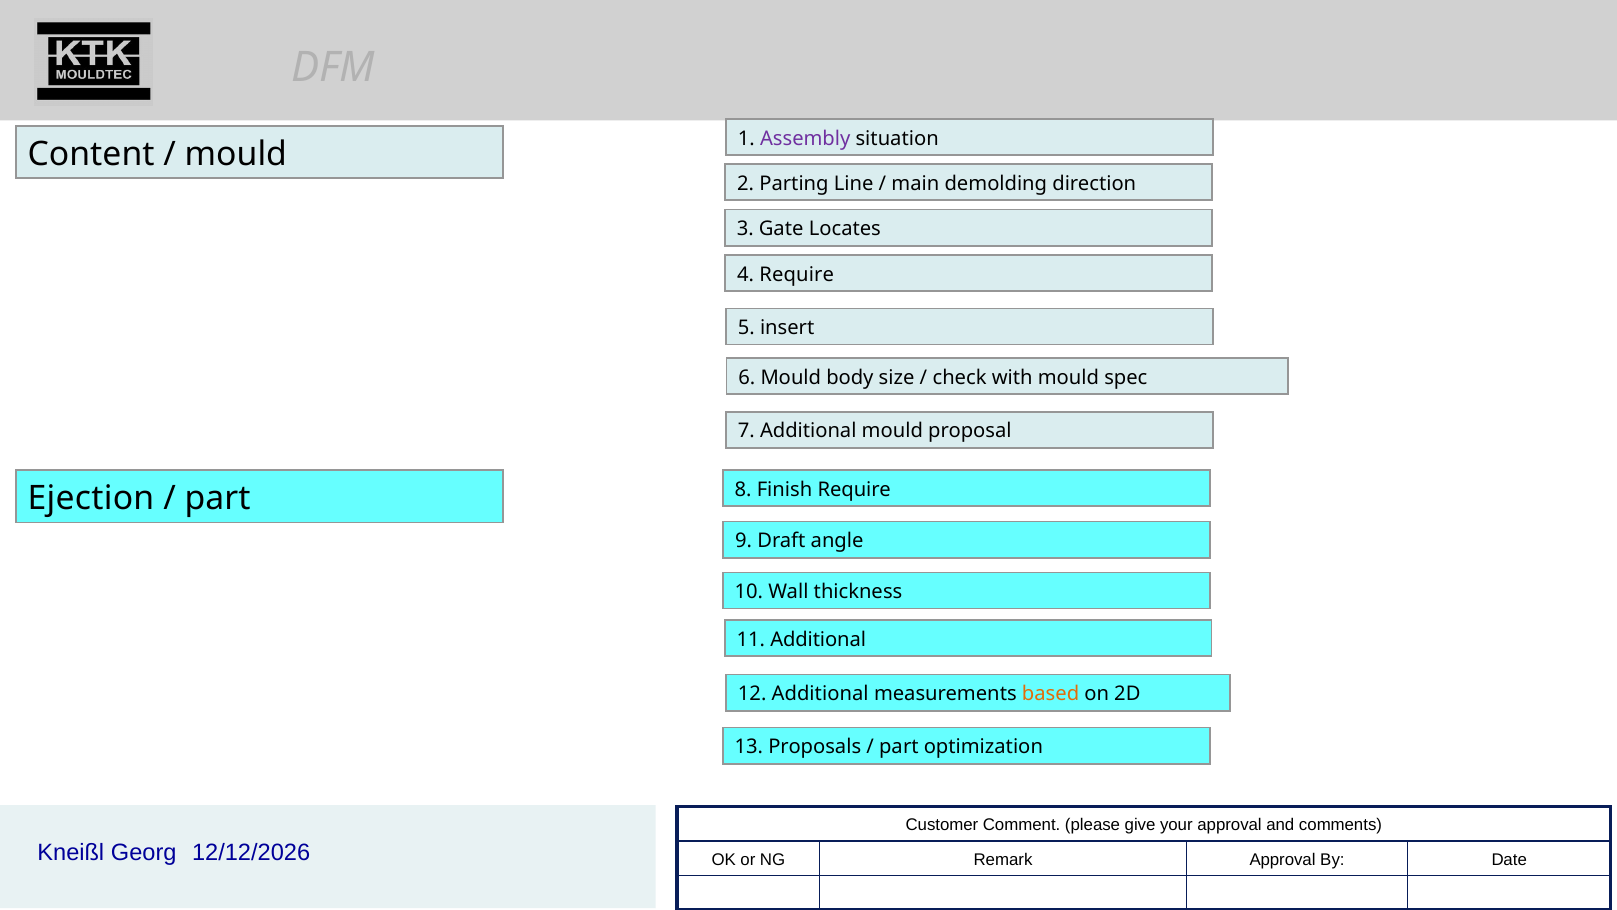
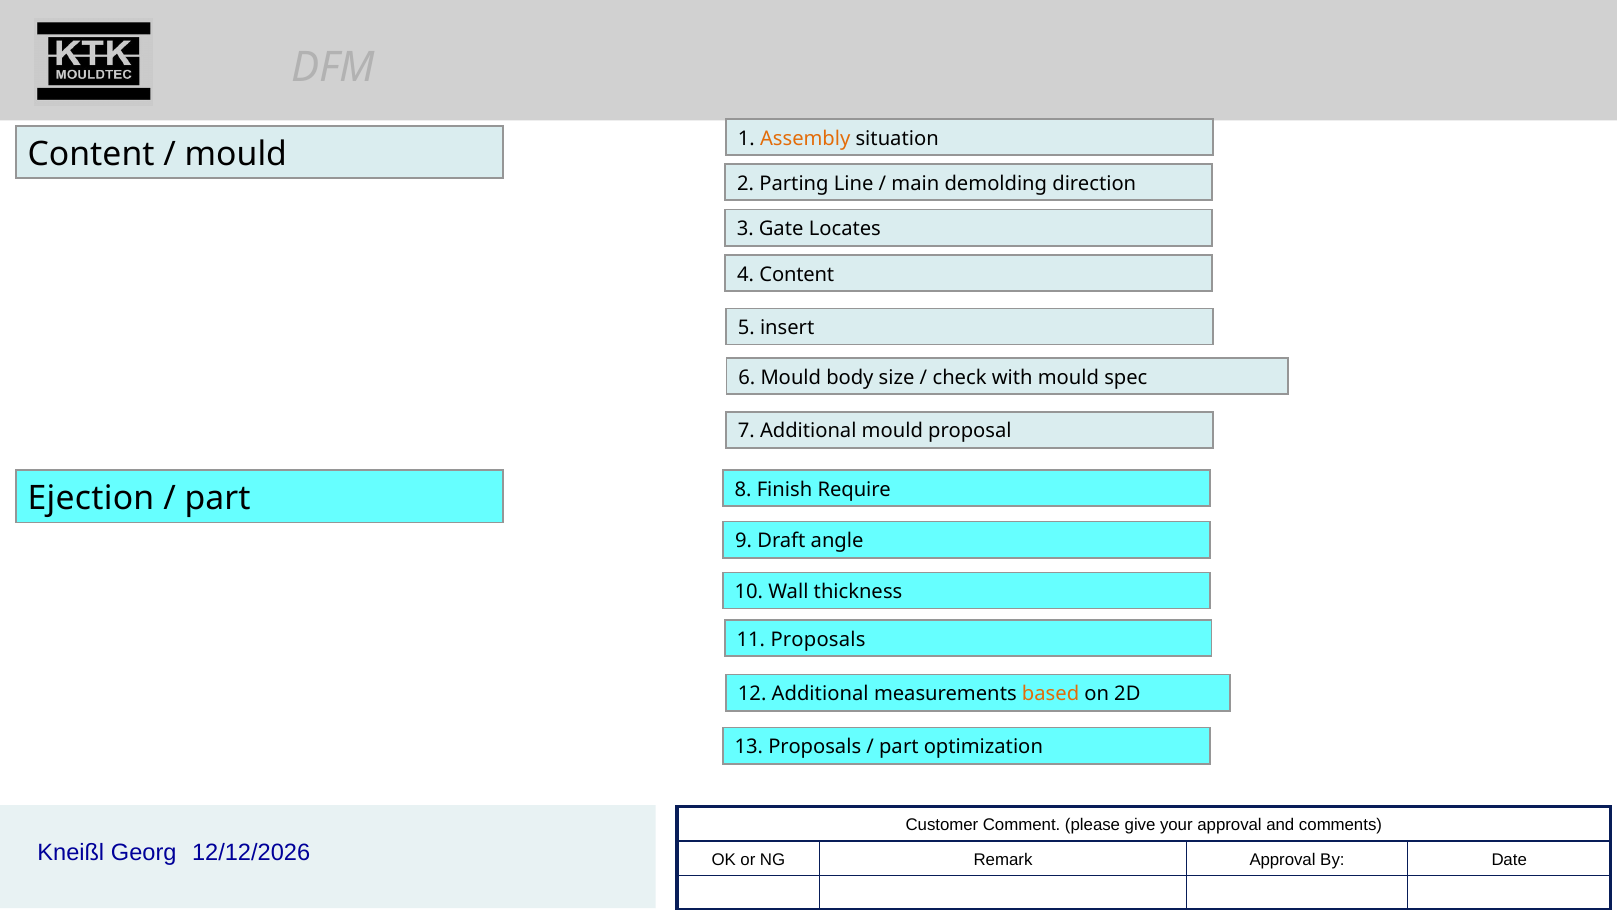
Assembly colour: purple -> orange (805, 138)
4 Require: Require -> Content (797, 274)
11 Additional: Additional -> Proposals (818, 639)
